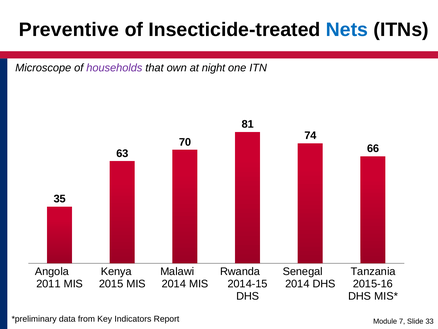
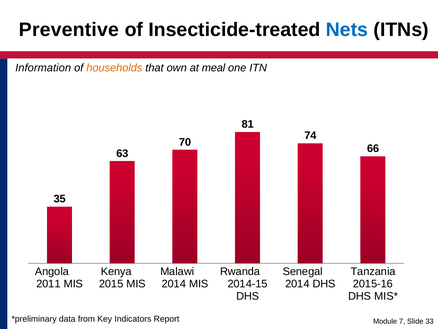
Microscope: Microscope -> Information (43, 68)
households colour: purple -> orange (114, 68)
night: night -> meal (214, 68)
